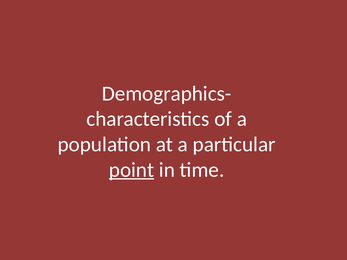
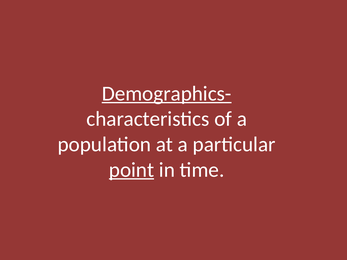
Demographics- underline: none -> present (167, 94)
